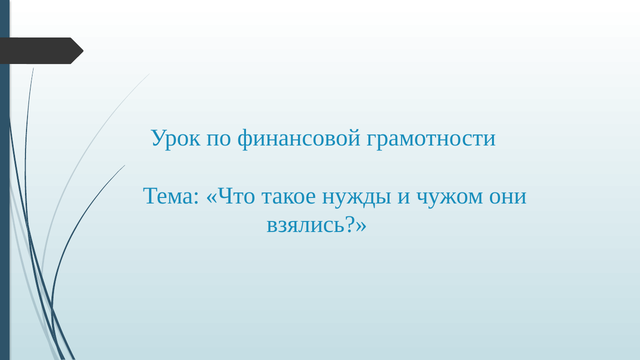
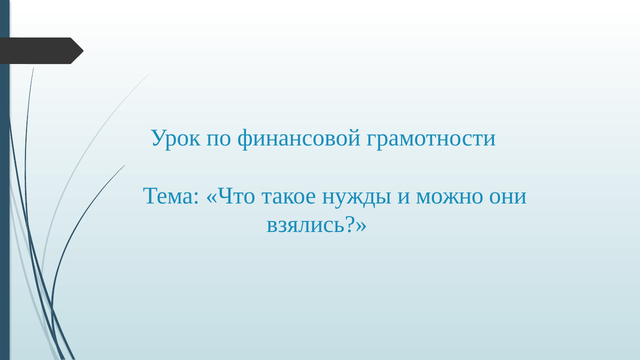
чужом: чужом -> можно (450, 196)
